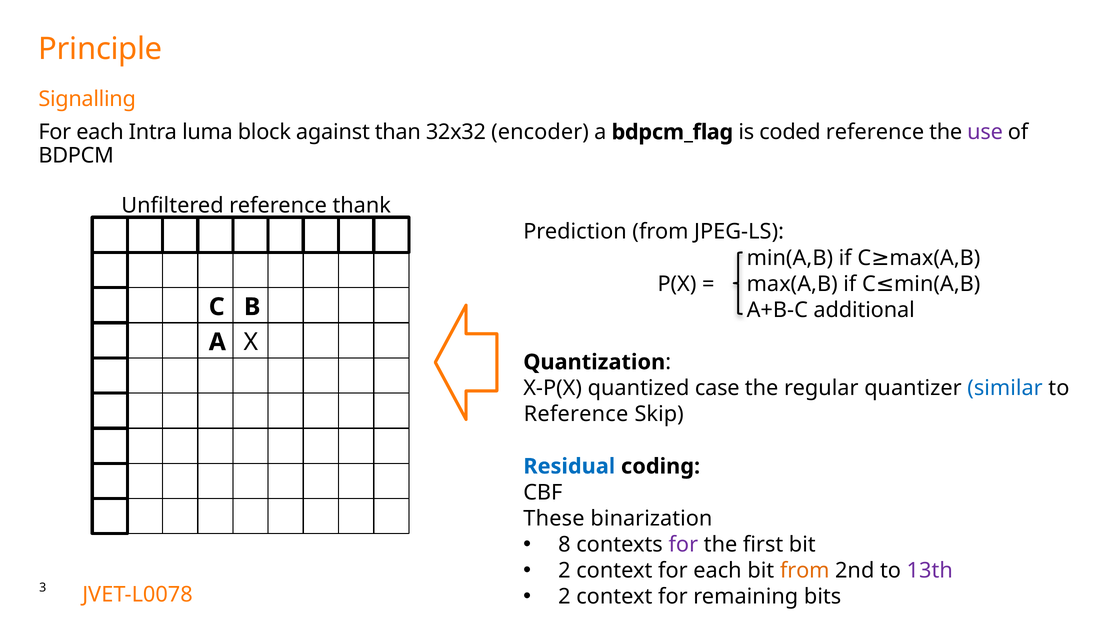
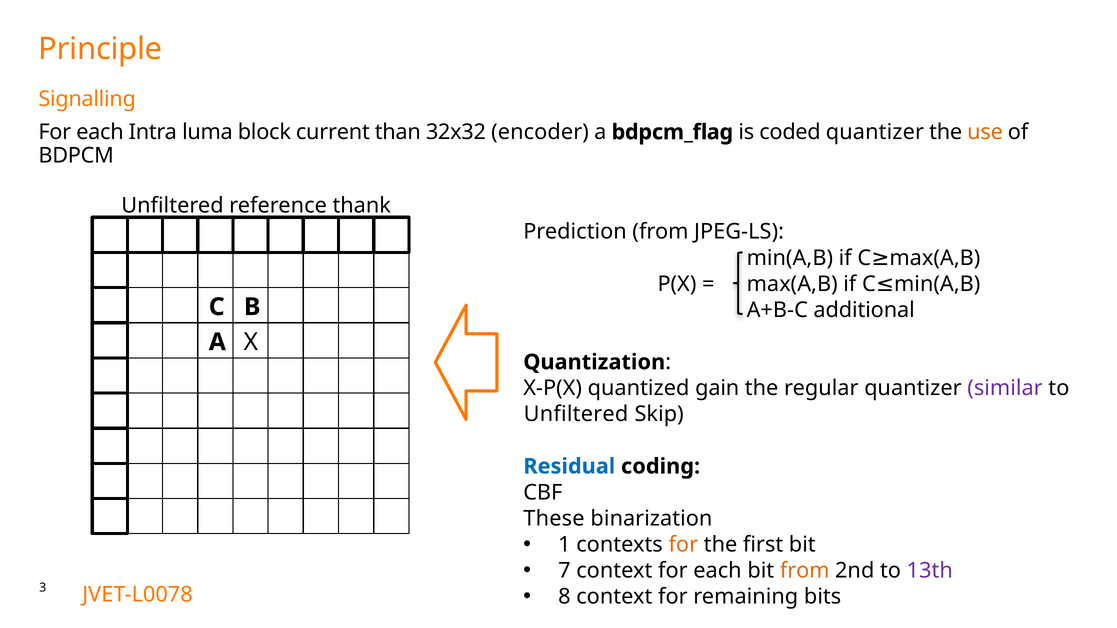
against: against -> current (333, 132)
coded reference: reference -> quantizer (875, 132)
use colour: purple -> orange (985, 132)
case: case -> gain (717, 388)
similar colour: blue -> purple (1005, 388)
Reference: Reference -> Unfiltered (576, 414)
8: 8 -> 1 (564, 545)
for colour: purple -> orange (683, 545)
2: 2 -> 7 (564, 571)
2: 2 -> 8 (564, 597)
